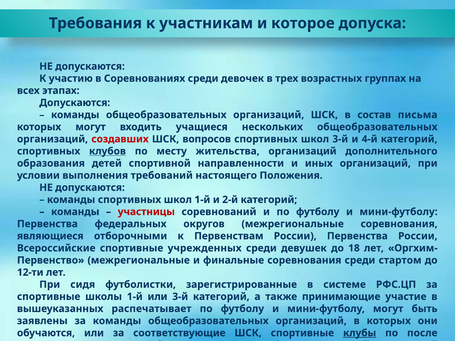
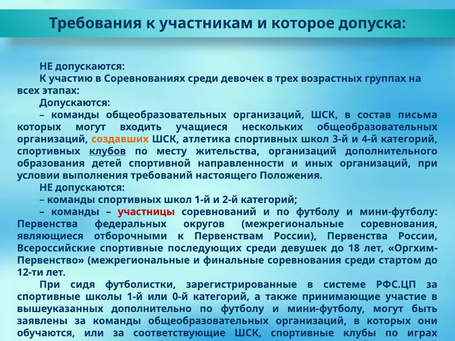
создавших colour: red -> orange (120, 139)
вопросов: вопросов -> атлетика (207, 139)
учрежденных: учрежденных -> последующих (205, 248)
или 3-й: 3-й -> 0-й (180, 297)
распечатывает: распечатывает -> дополнительно (152, 309)
клубы underline: present -> none (360, 333)
после: после -> играх (422, 333)
